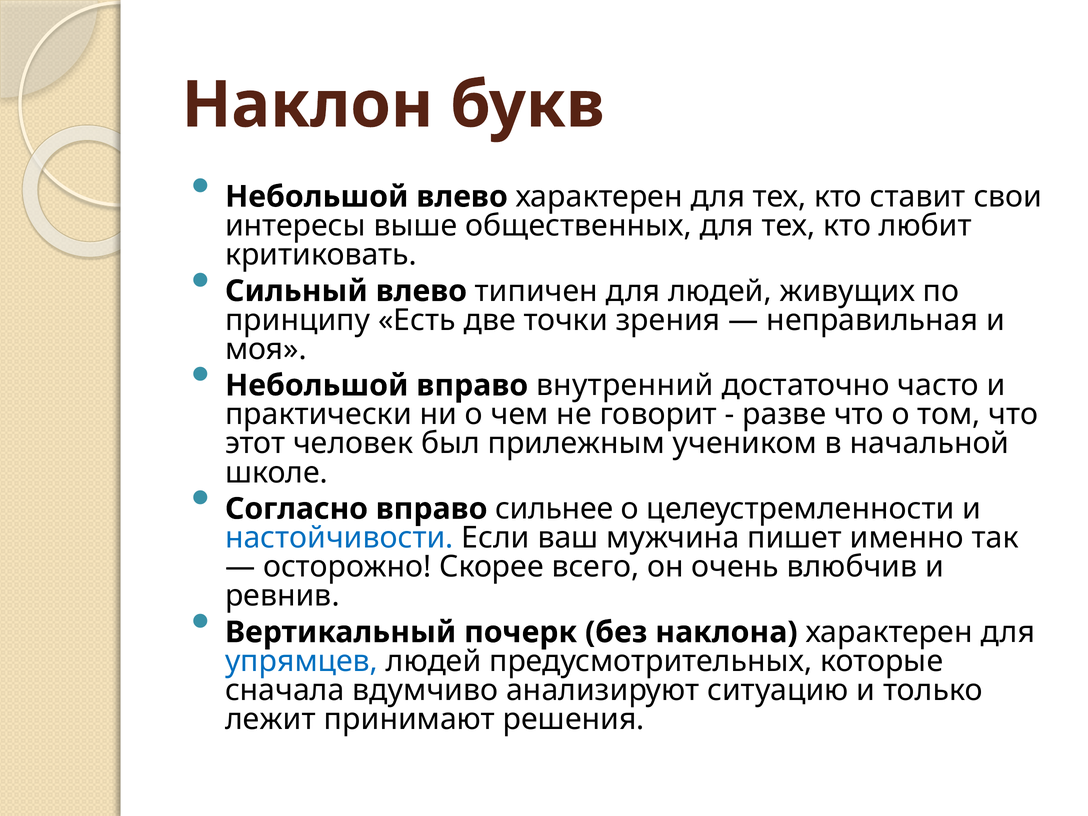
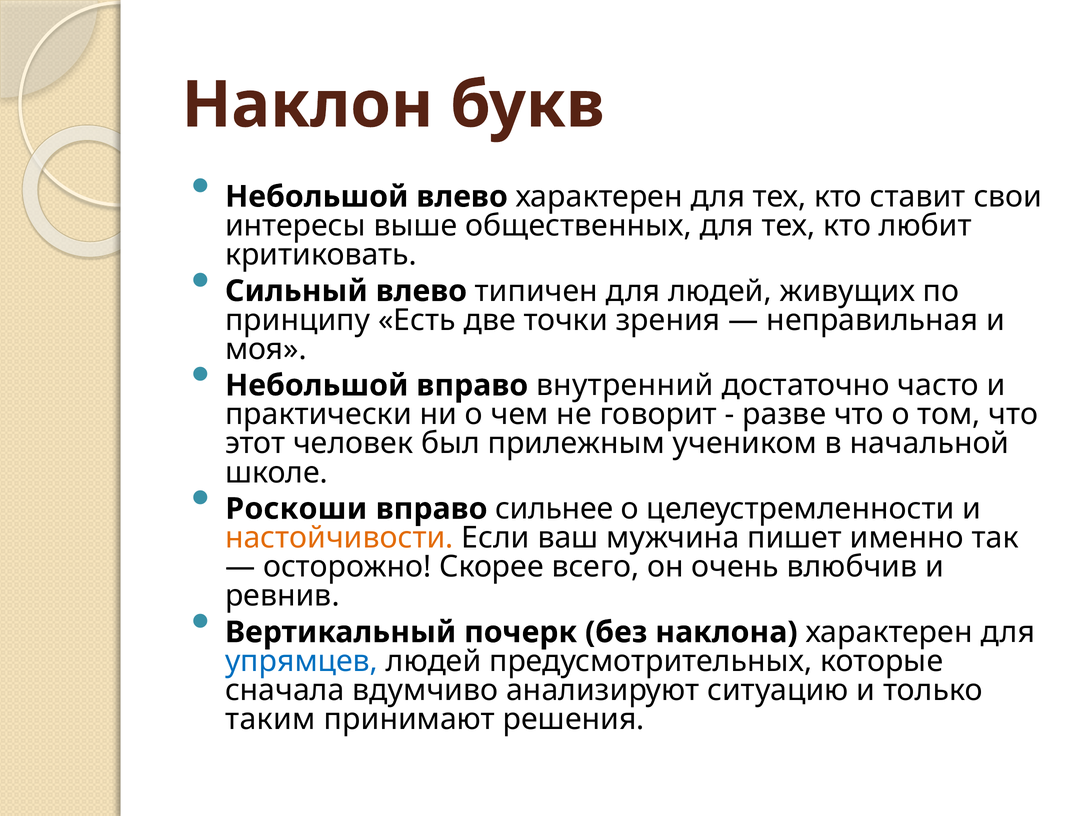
Согласно: Согласно -> Роскоши (296, 509)
настойчивости colour: blue -> orange (339, 538)
лежит: лежит -> таким (270, 719)
